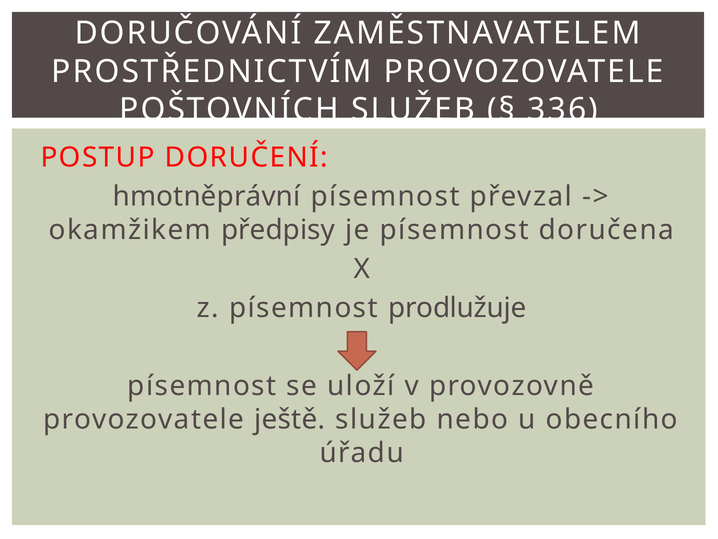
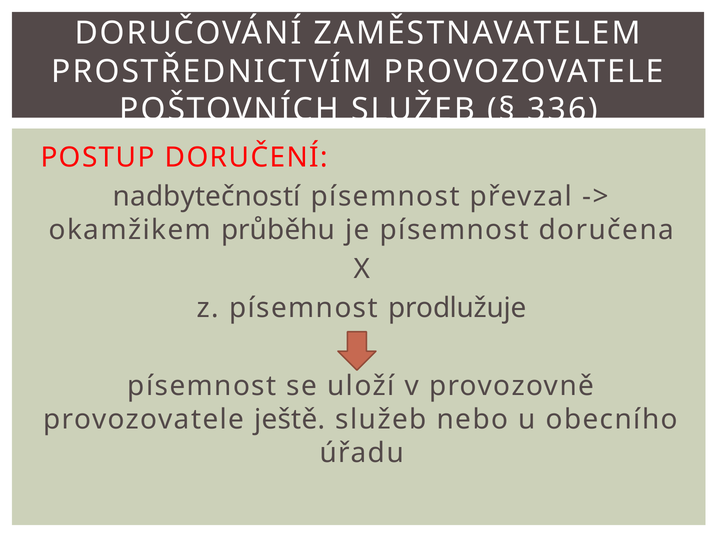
hmotněprávní: hmotněprávní -> nadbytečností (207, 196)
předpisy: předpisy -> průběhu (278, 230)
